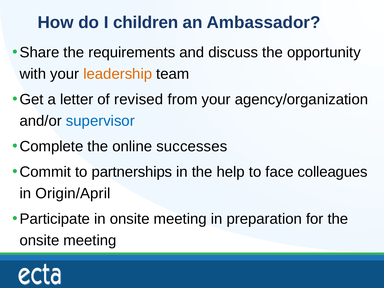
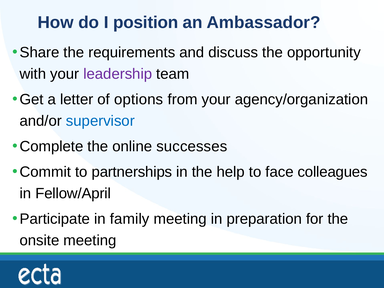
children: children -> position (146, 23)
leadership colour: orange -> purple (118, 74)
revised: revised -> options (139, 99)
Origin/April: Origin/April -> Fellow/April (73, 193)
in onsite: onsite -> family (130, 219)
